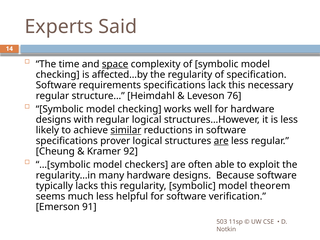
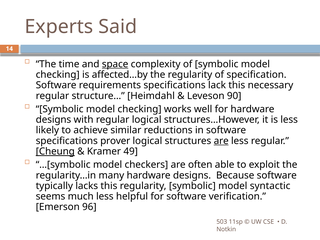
76: 76 -> 90 (234, 96)
similar underline: present -> none (126, 130)
Cheung underline: none -> present (55, 151)
92: 92 -> 49 (131, 151)
theorem: theorem -> syntactic (270, 186)
91: 91 -> 96 (89, 207)
